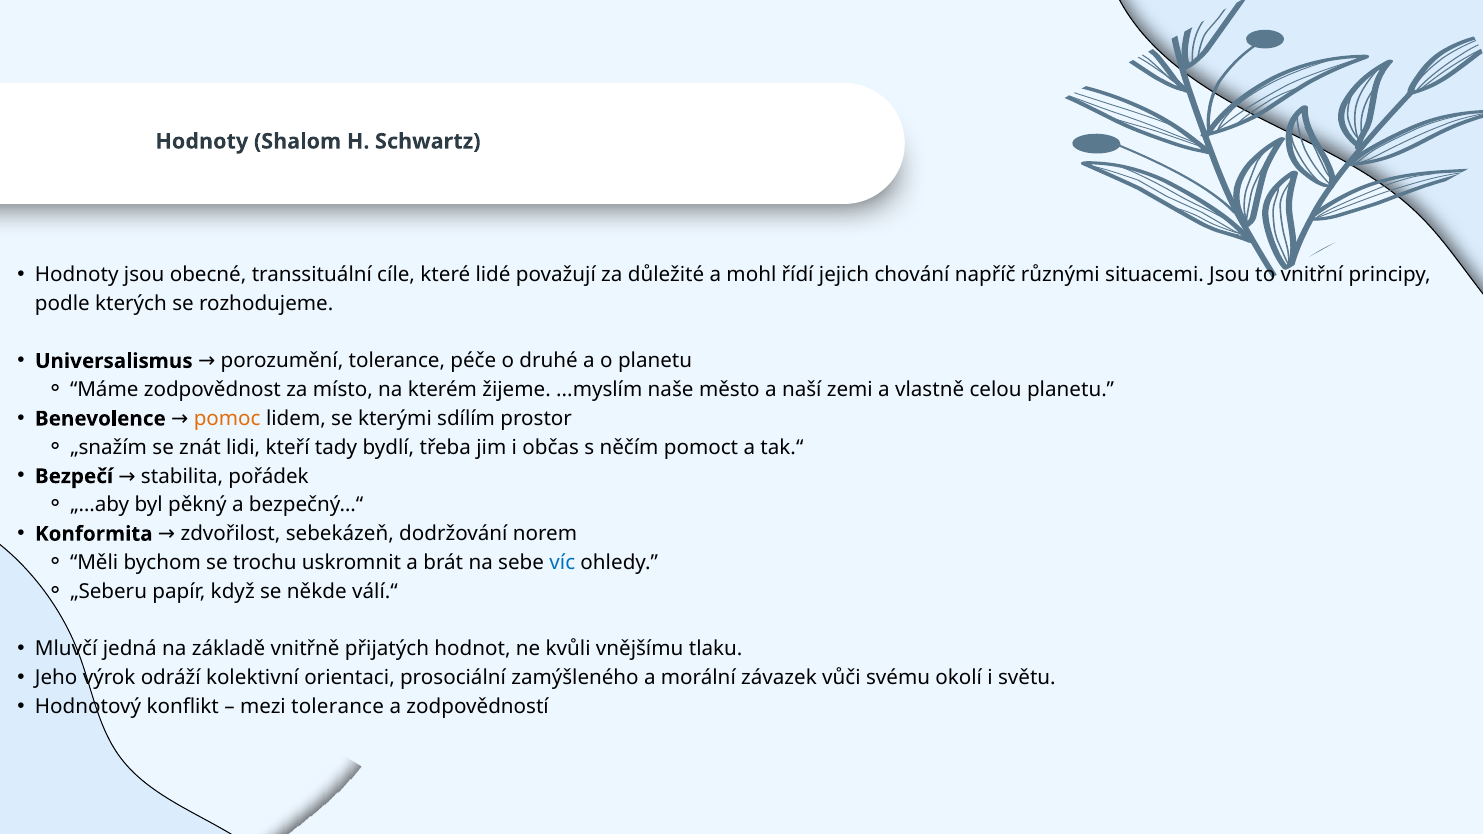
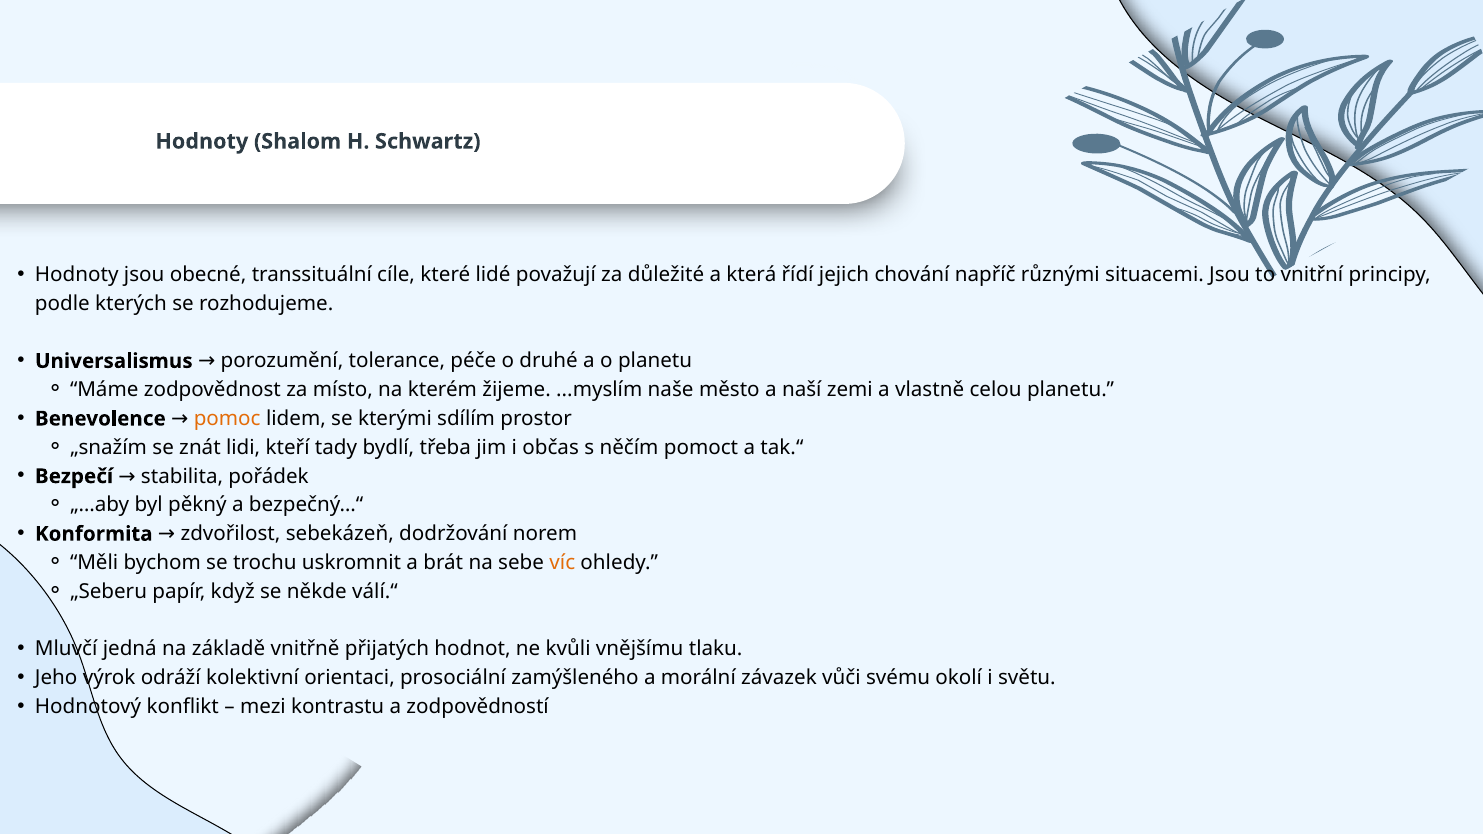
mohl: mohl -> která (751, 275)
víc colour: blue -> orange (562, 563)
mezi tolerance: tolerance -> kontrastu (338, 707)
